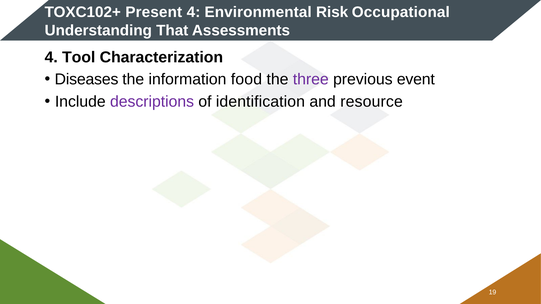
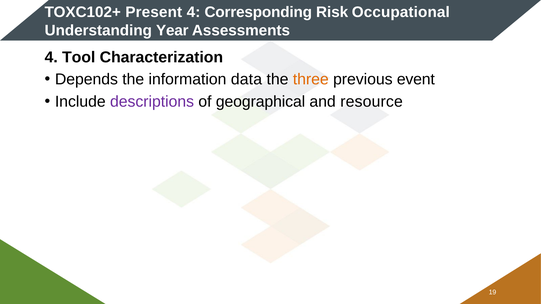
Environmental: Environmental -> Corresponding (258, 12)
That: That -> Year (172, 30)
Diseases: Diseases -> Depends (86, 79)
food: food -> data (246, 79)
three colour: purple -> orange (311, 79)
identification: identification -> geographical (261, 102)
